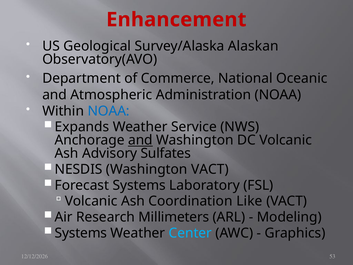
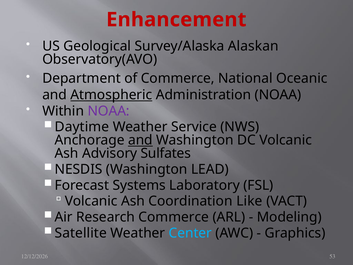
Atmospheric underline: none -> present (111, 95)
NOAA colour: blue -> purple (109, 111)
Expands: Expands -> Daytime (82, 127)
Washington VACT: VACT -> LEAD (210, 169)
Research Millimeters: Millimeters -> Commerce (174, 217)
Systems: Systems -> Satellite (81, 233)
